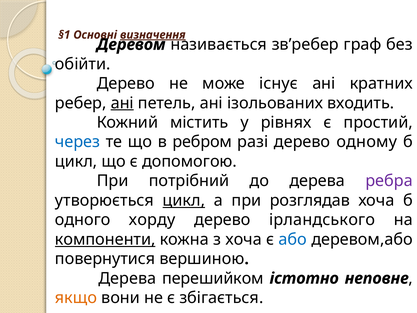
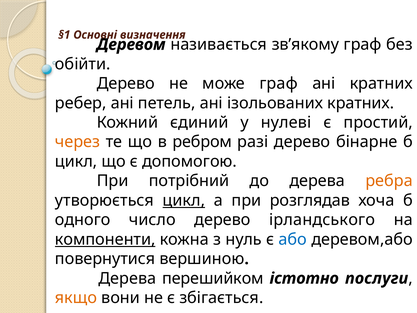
визначення underline: present -> none (153, 35)
зв’ребер: зв’ребер -> зв’якому (305, 44)
може існує: існує -> граф (279, 83)
ані underline: present -> none (122, 103)
ізольованих входить: входить -> кратних (361, 103)
містить: містить -> єдиний (199, 122)
рівнях: рівнях -> нулеві (286, 122)
через colour: blue -> orange (78, 142)
одному: одному -> бінарне (367, 142)
ребра colour: purple -> orange (389, 181)
хорду: хорду -> число (152, 220)
з хоча: хоча -> нуль (244, 239)
неповне: неповне -> послуги (377, 278)
